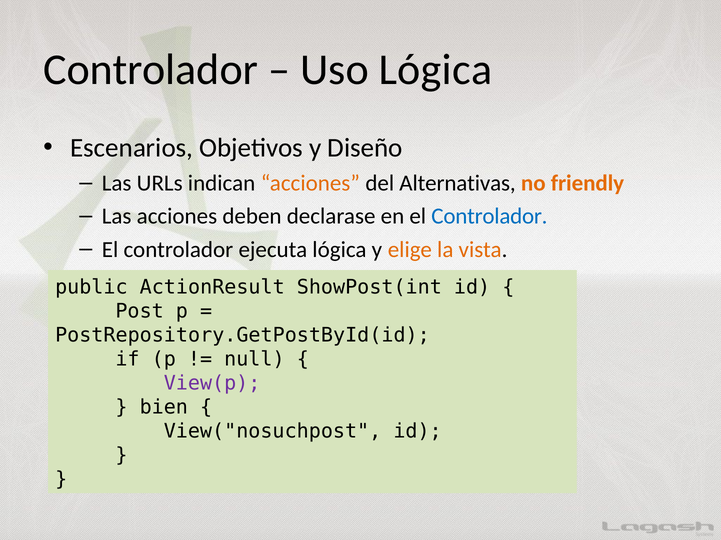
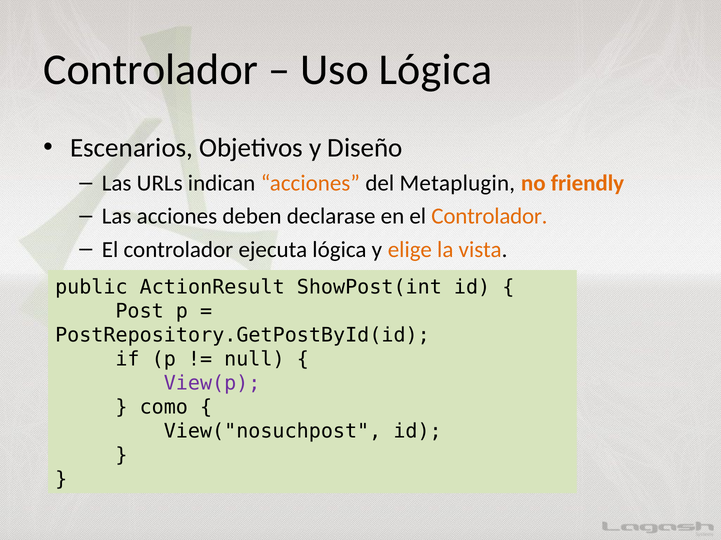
Alternativas: Alternativas -> Metaplugin (457, 183)
Controlador colour: blue -> orange (489, 217)
bien: bien -> como (164, 408)
